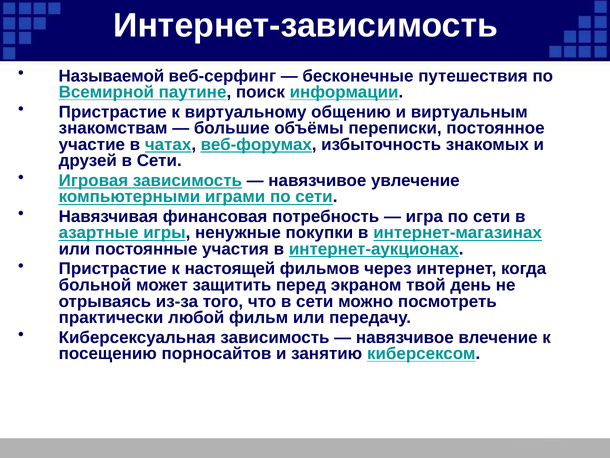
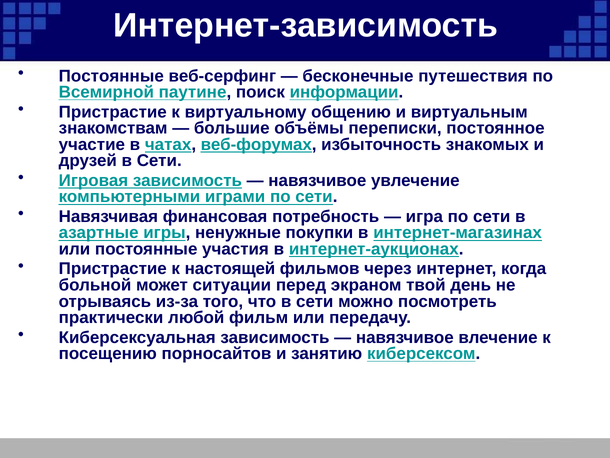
Называемой: Называемой -> Постоянные (111, 76)
защитить: защитить -> ситуации (232, 285)
